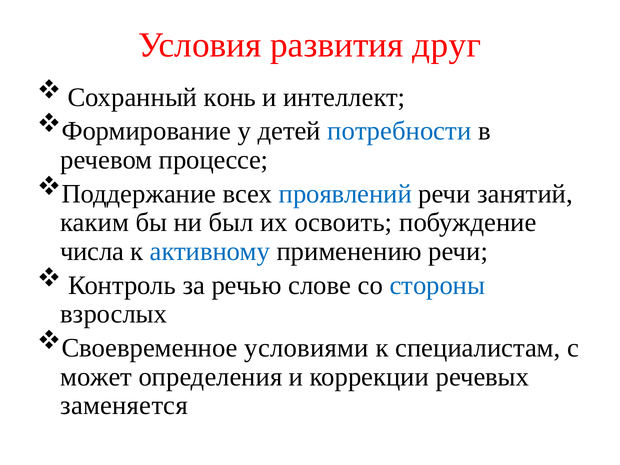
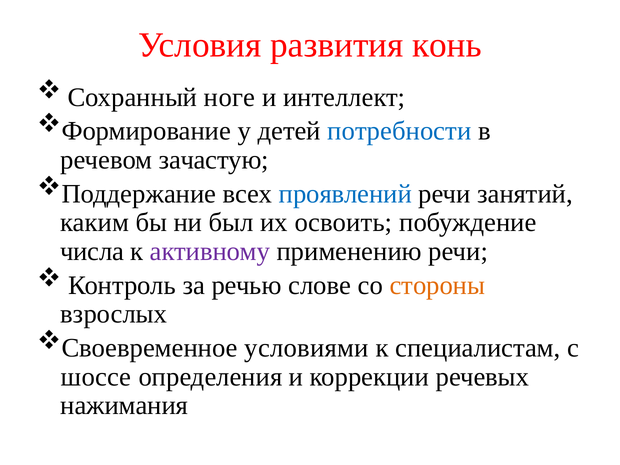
друг: друг -> конь (447, 45)
конь: конь -> ноге (230, 97)
процессе: процессе -> зачастую (214, 160)
активному colour: blue -> purple (210, 251)
стороны colour: blue -> orange (437, 285)
может: может -> шоссе (96, 377)
заменяется: заменяется -> нажимания (124, 406)
